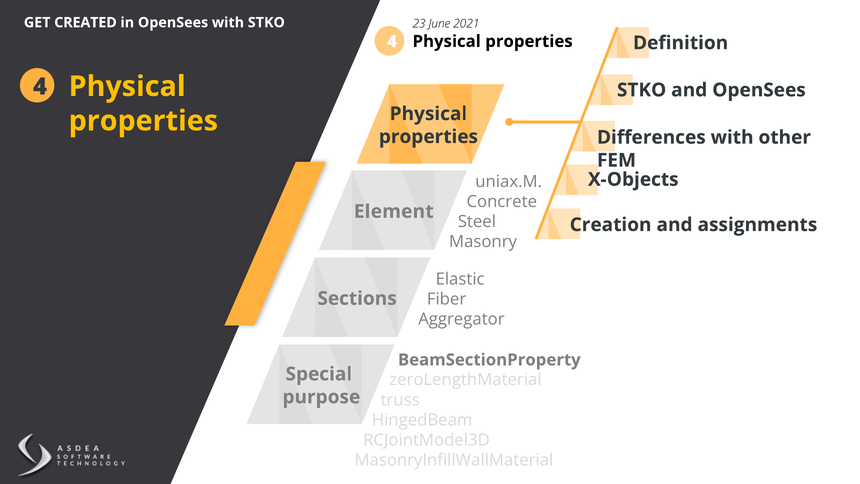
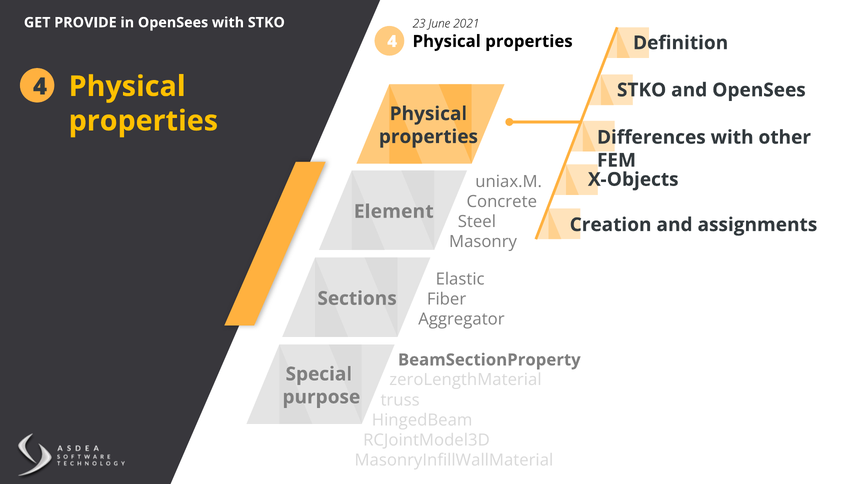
CREATED: CREATED -> PROVIDE (85, 23)
